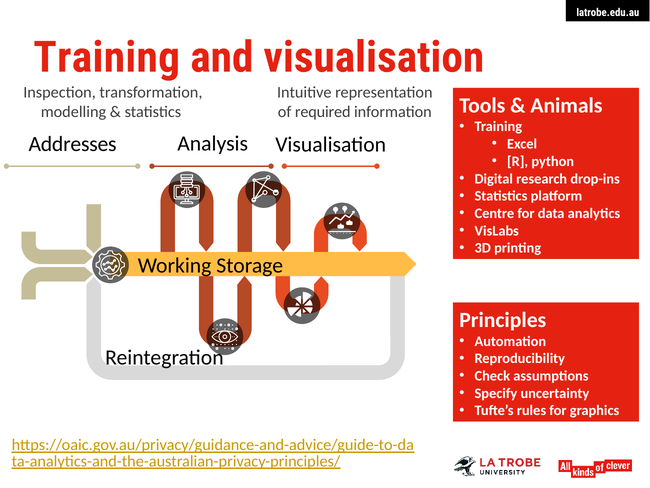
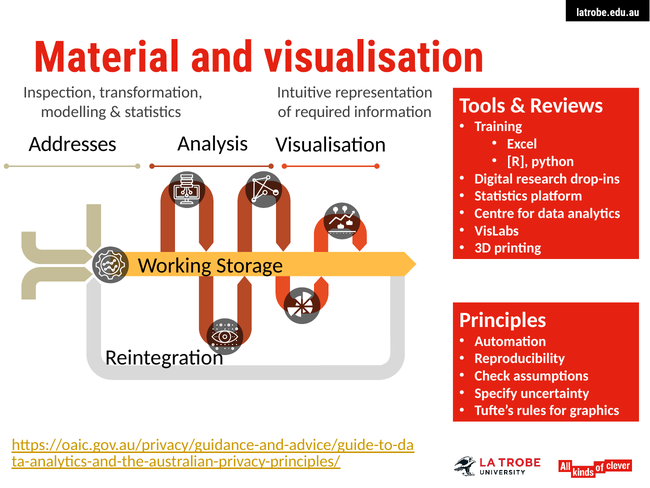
Training: Training -> Material (107, 57)
Animals: Animals -> Reviews (567, 105)
